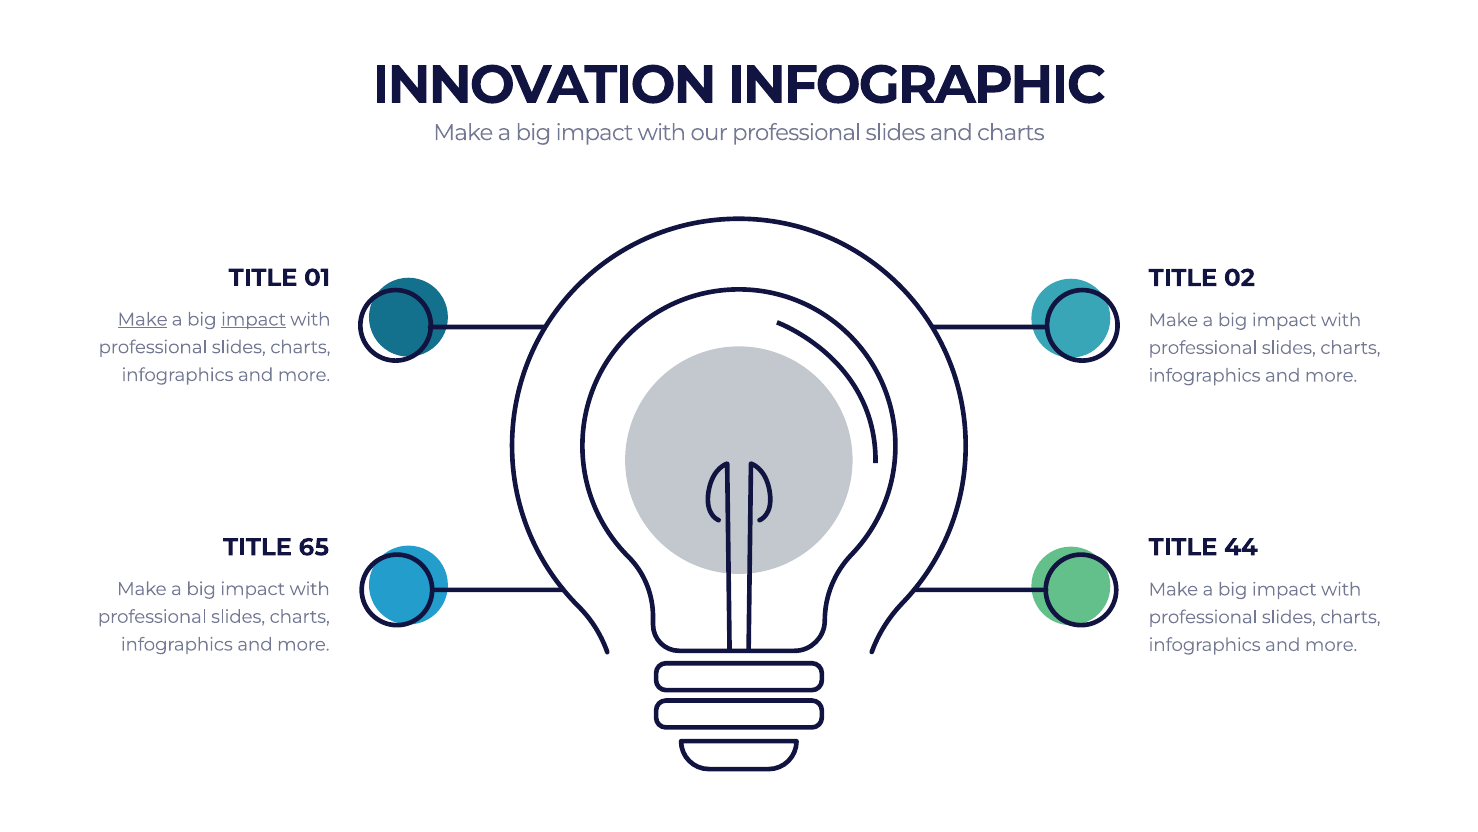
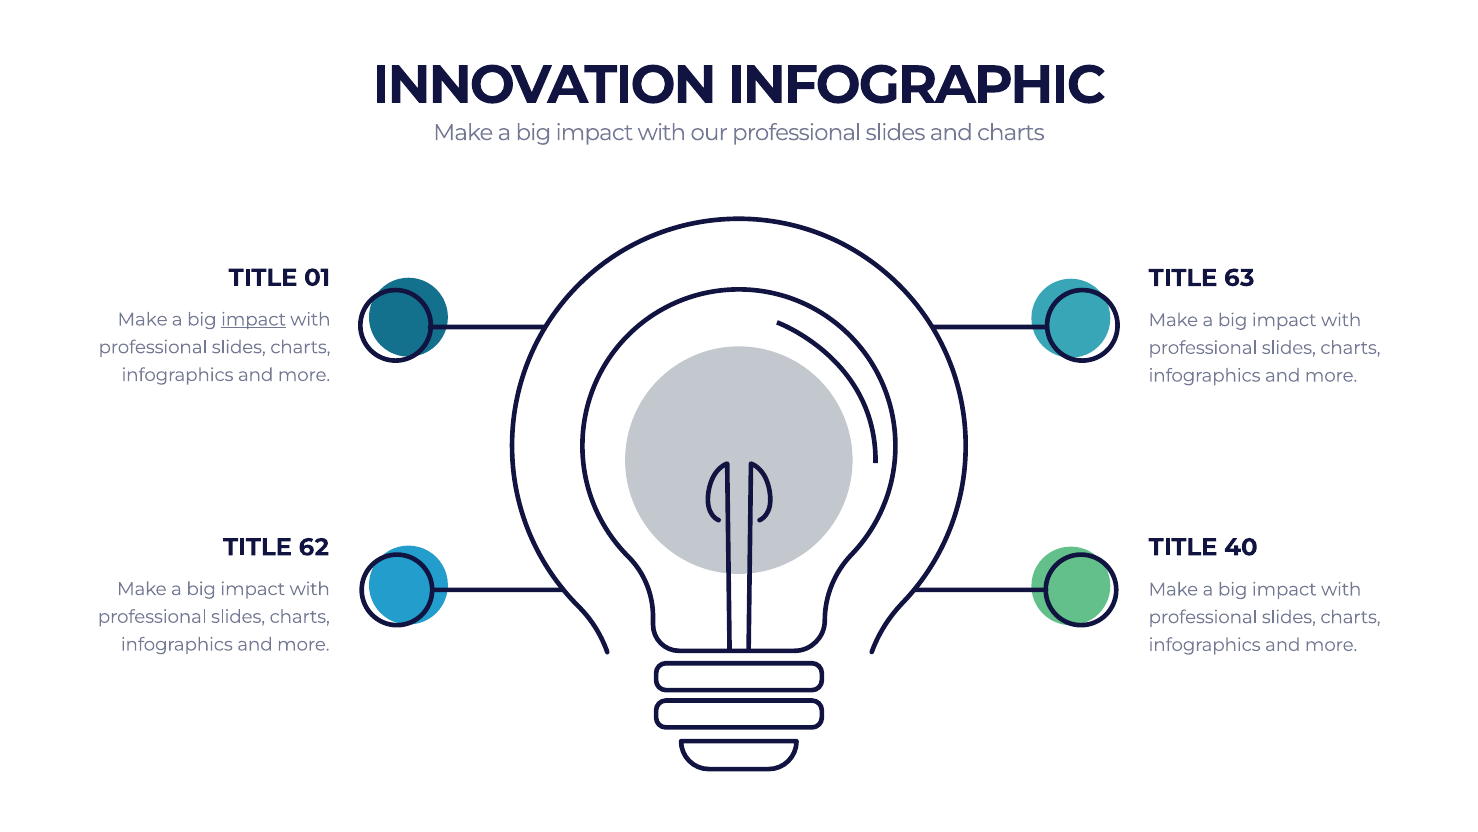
02: 02 -> 63 (1239, 278)
Make underline: present -> none (143, 319)
65: 65 -> 62 (314, 547)
44: 44 -> 40 (1241, 547)
